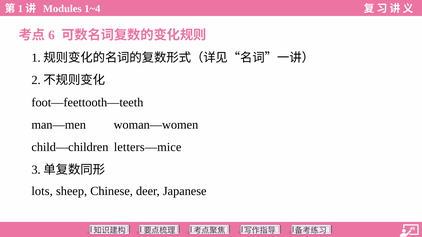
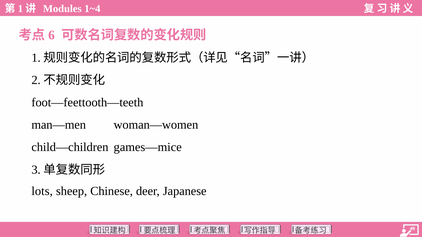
letters—mice: letters—mice -> games—mice (148, 147)
